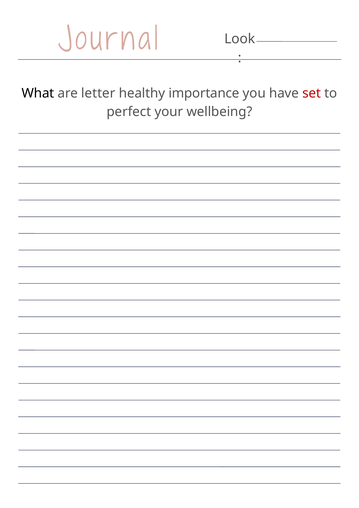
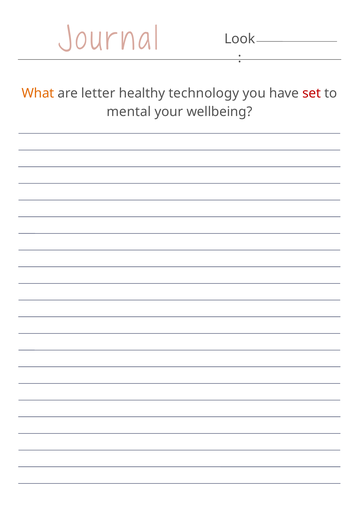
What colour: black -> orange (38, 93)
importance: importance -> technology (204, 93)
perfect: perfect -> mental (129, 112)
